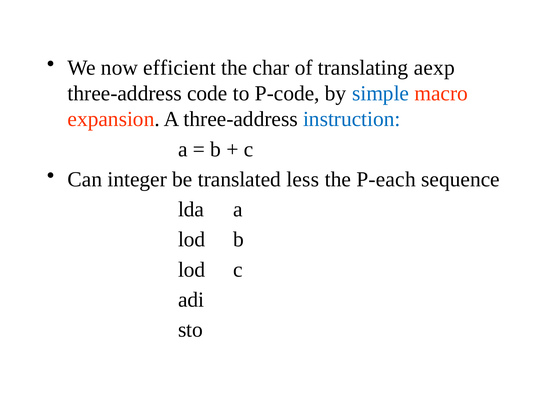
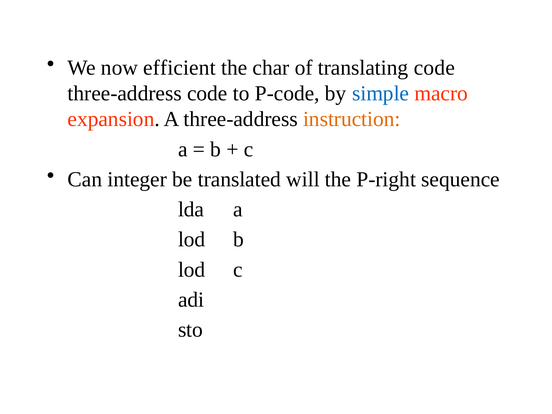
translating aexp: aexp -> code (434, 68)
instruction colour: blue -> orange (352, 119)
less: less -> will (303, 179)
P-each: P-each -> P-right (386, 179)
